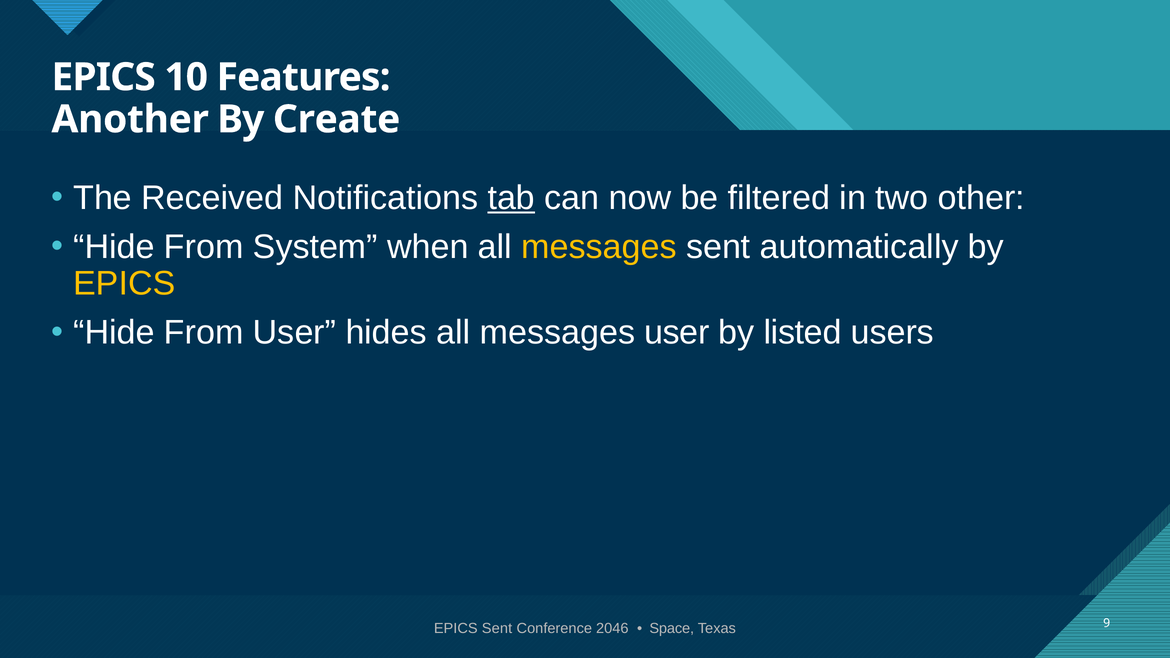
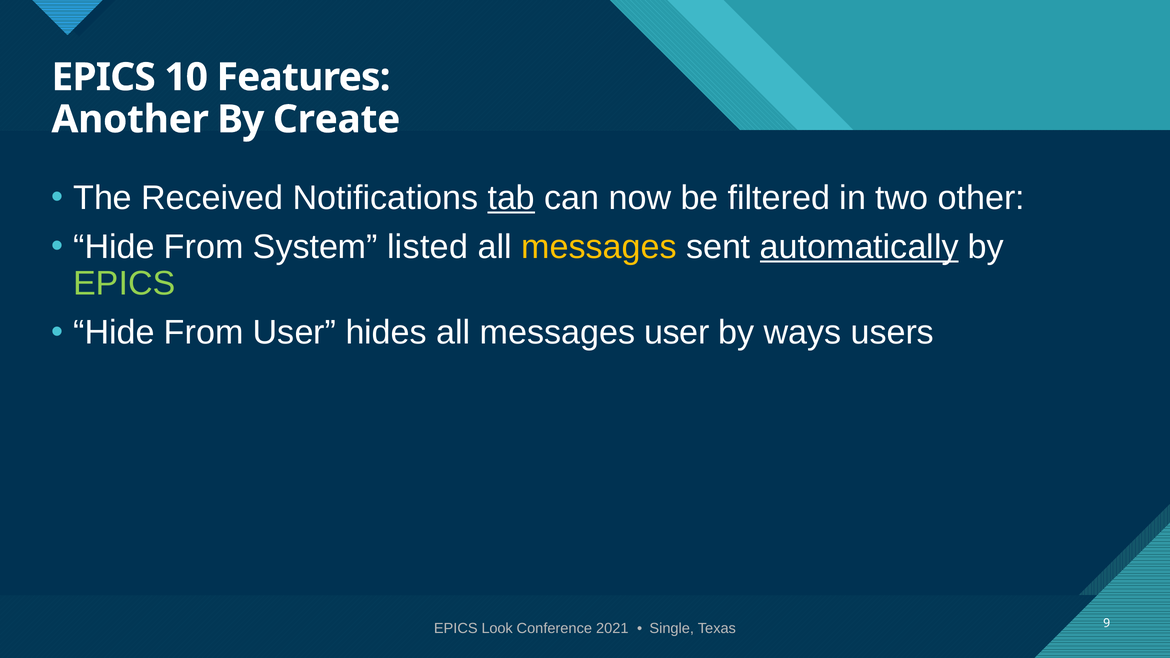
when: when -> listed (428, 247)
automatically underline: none -> present (859, 247)
EPICS colour: yellow -> light green (124, 284)
listed: listed -> ways (802, 333)
EPICS Sent: Sent -> Look (497, 628)
2046: 2046 -> 2021 (612, 628)
Space: Space -> Single (672, 628)
